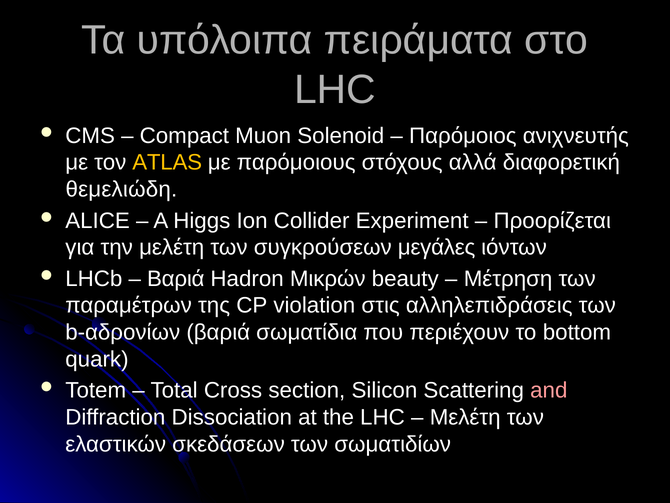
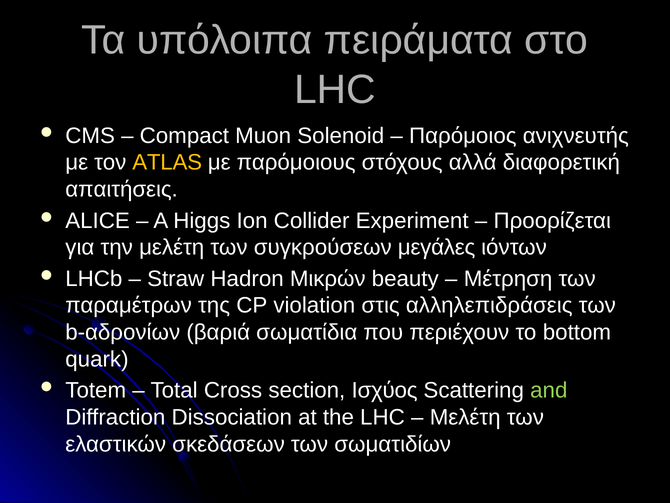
θεμελιώδη: θεμελιώδη -> απαιτήσεις (122, 189)
Βαριά: Βαριά -> Straw (176, 278)
Silicon: Silicon -> Ισχύος (385, 390)
and colour: pink -> light green (549, 390)
